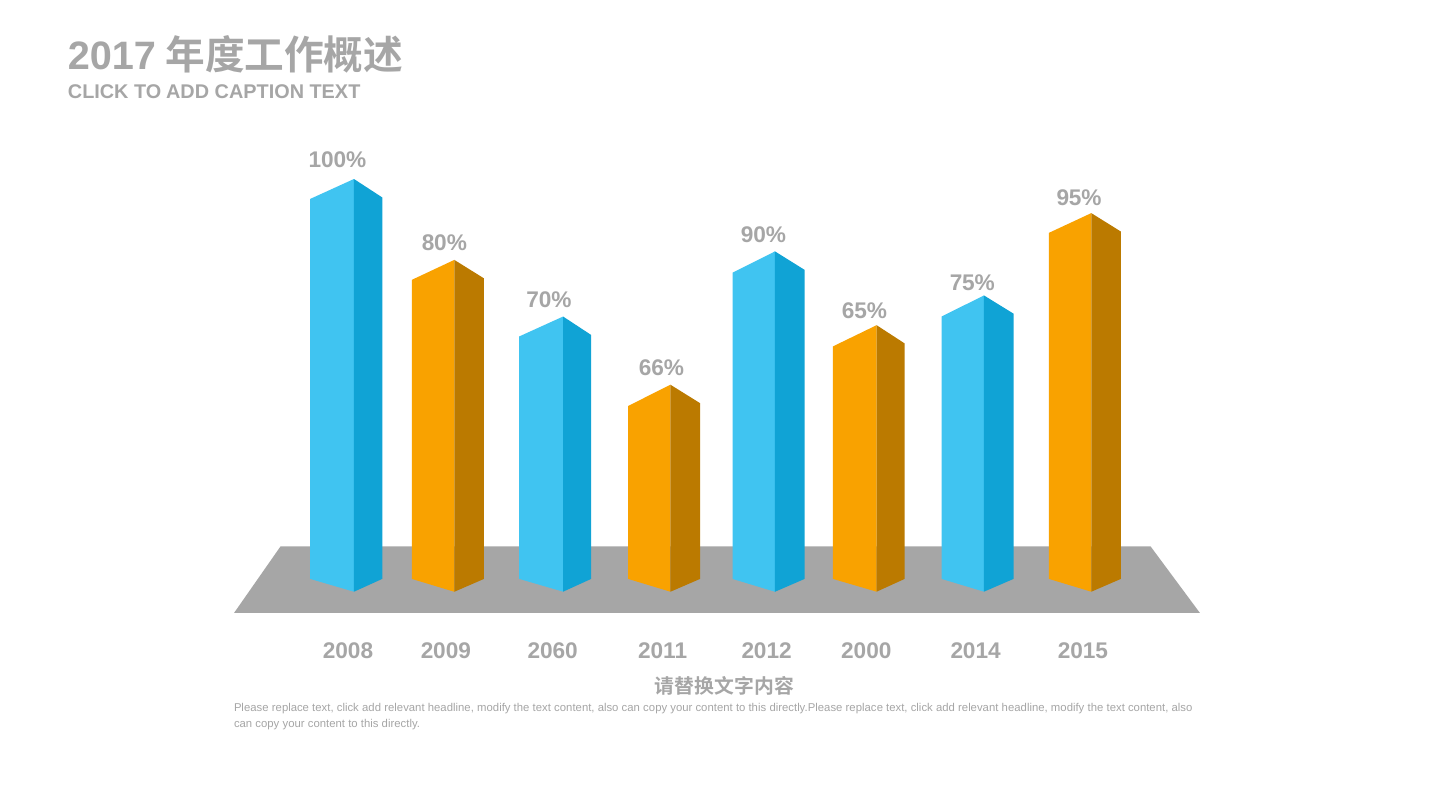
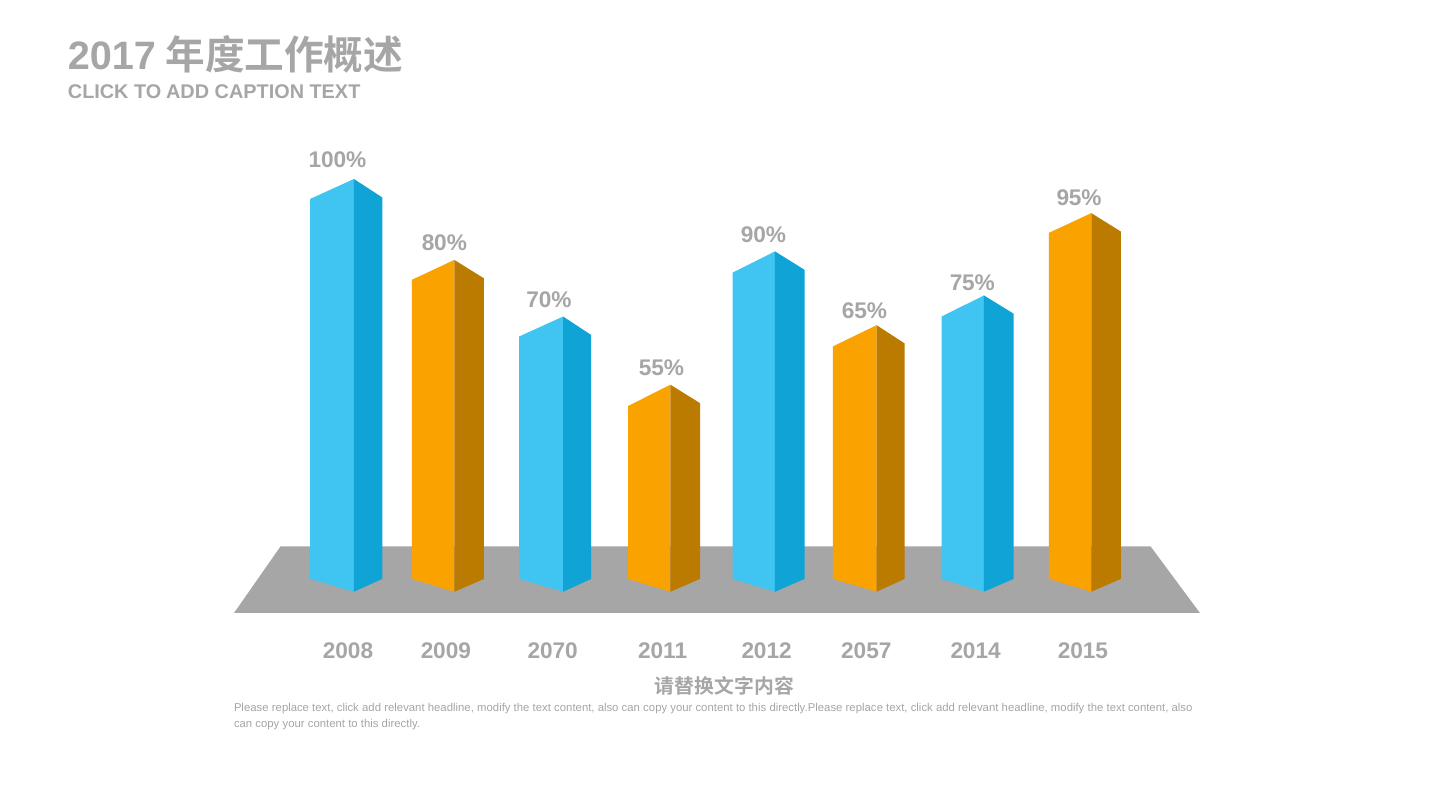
66%: 66% -> 55% (661, 368)
2060: 2060 -> 2070 (553, 652)
2000: 2000 -> 2057 (866, 652)
